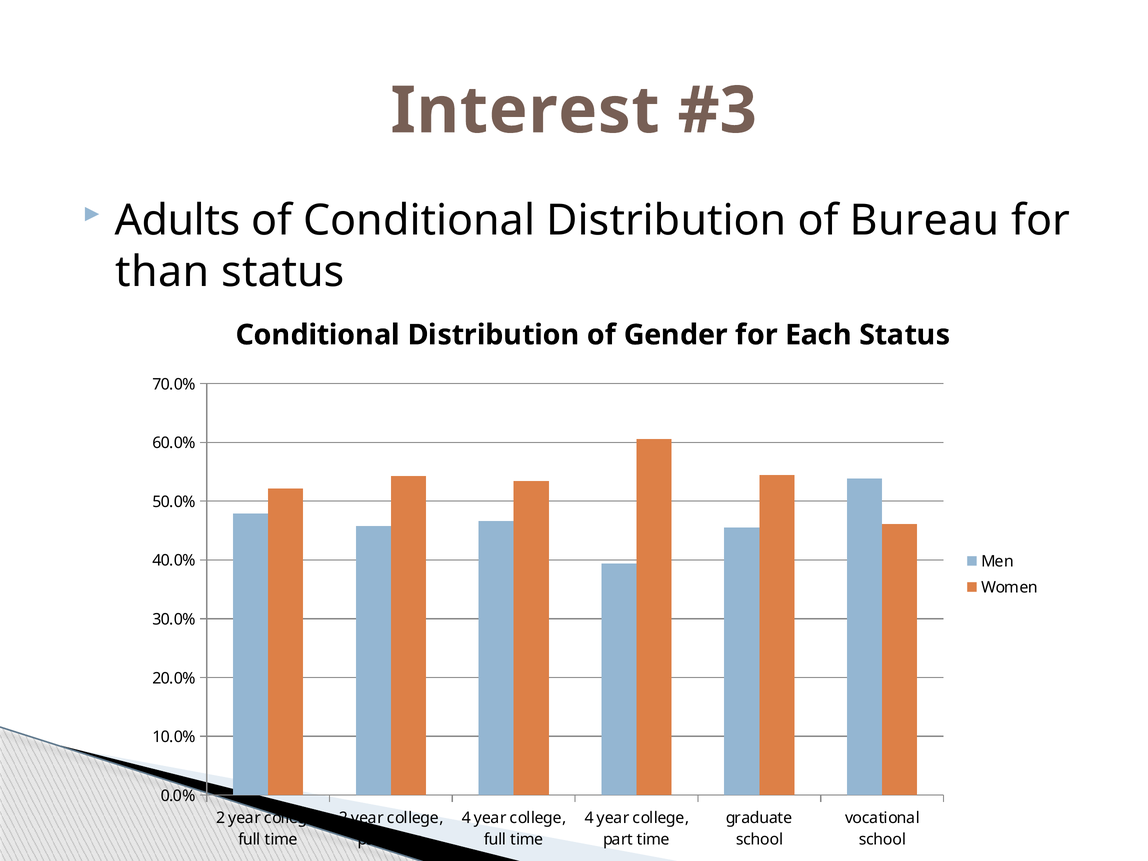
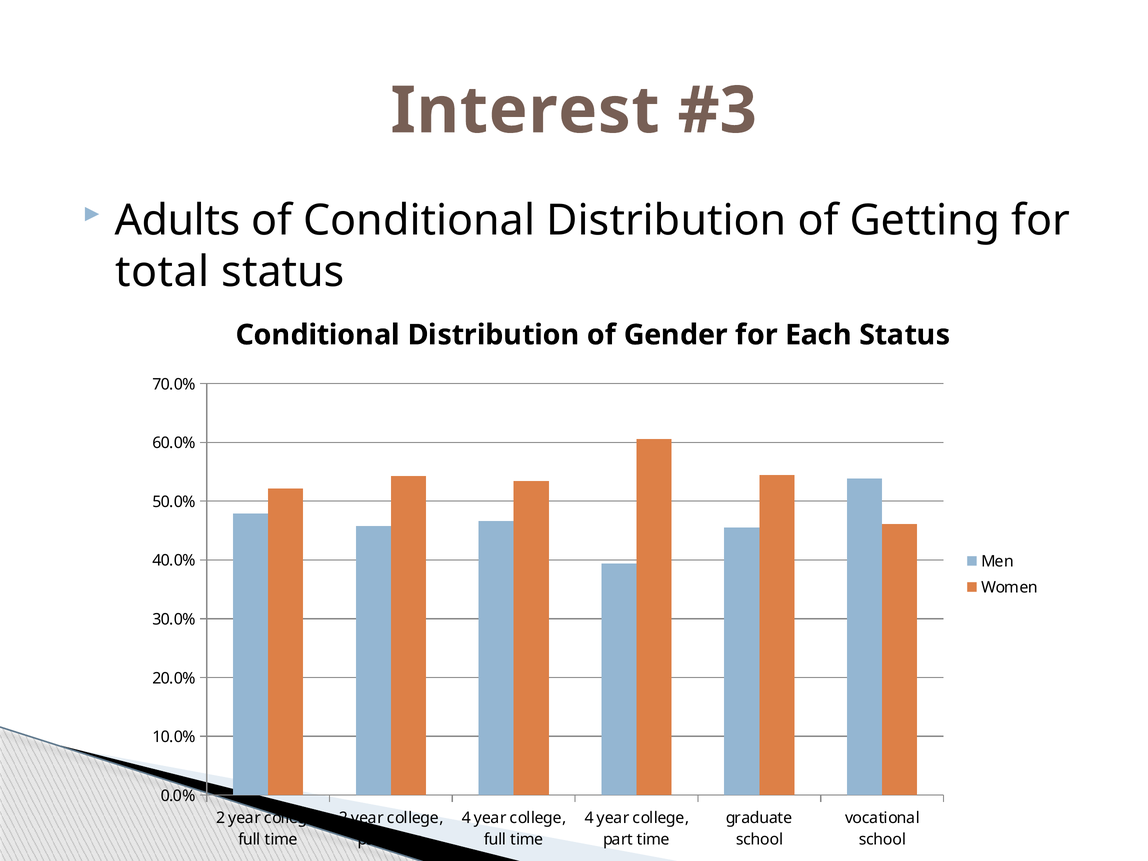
Bureau: Bureau -> Getting (925, 220)
than: than -> total (162, 272)
